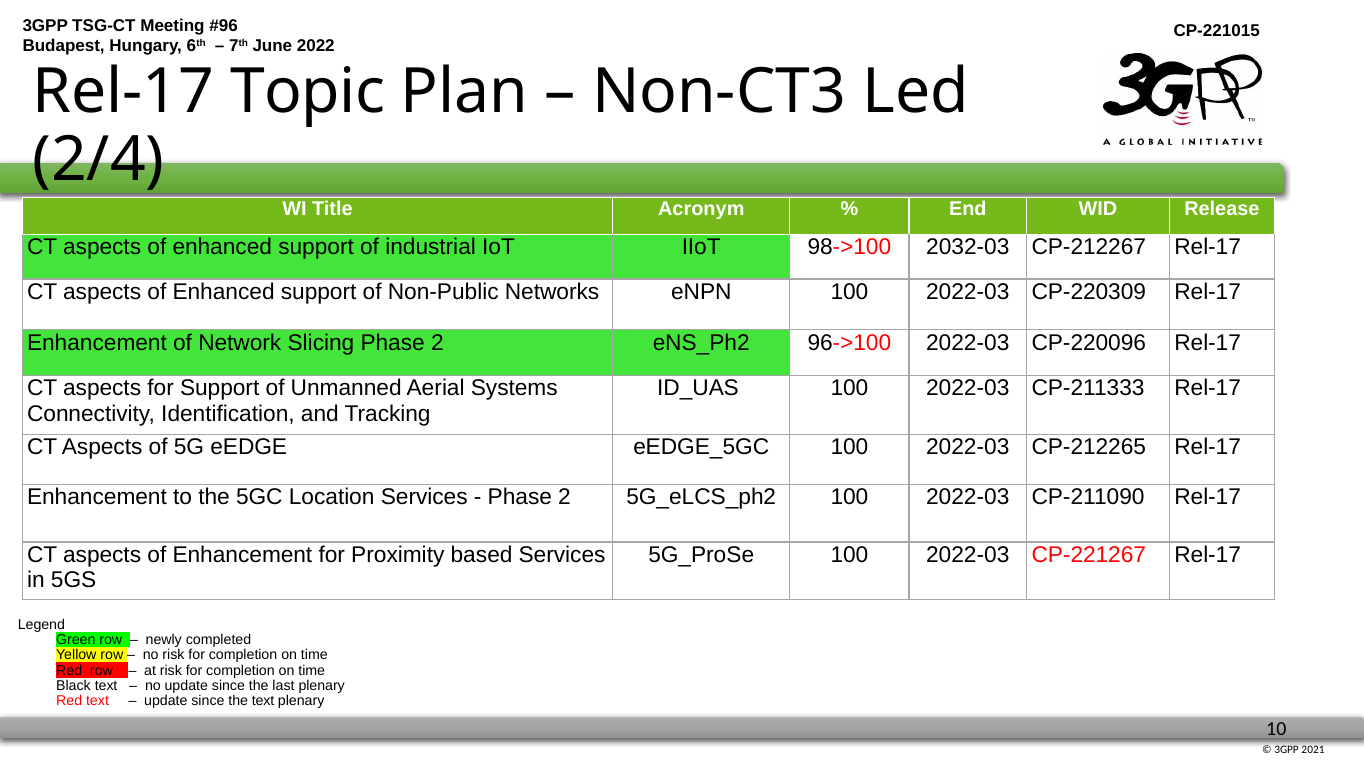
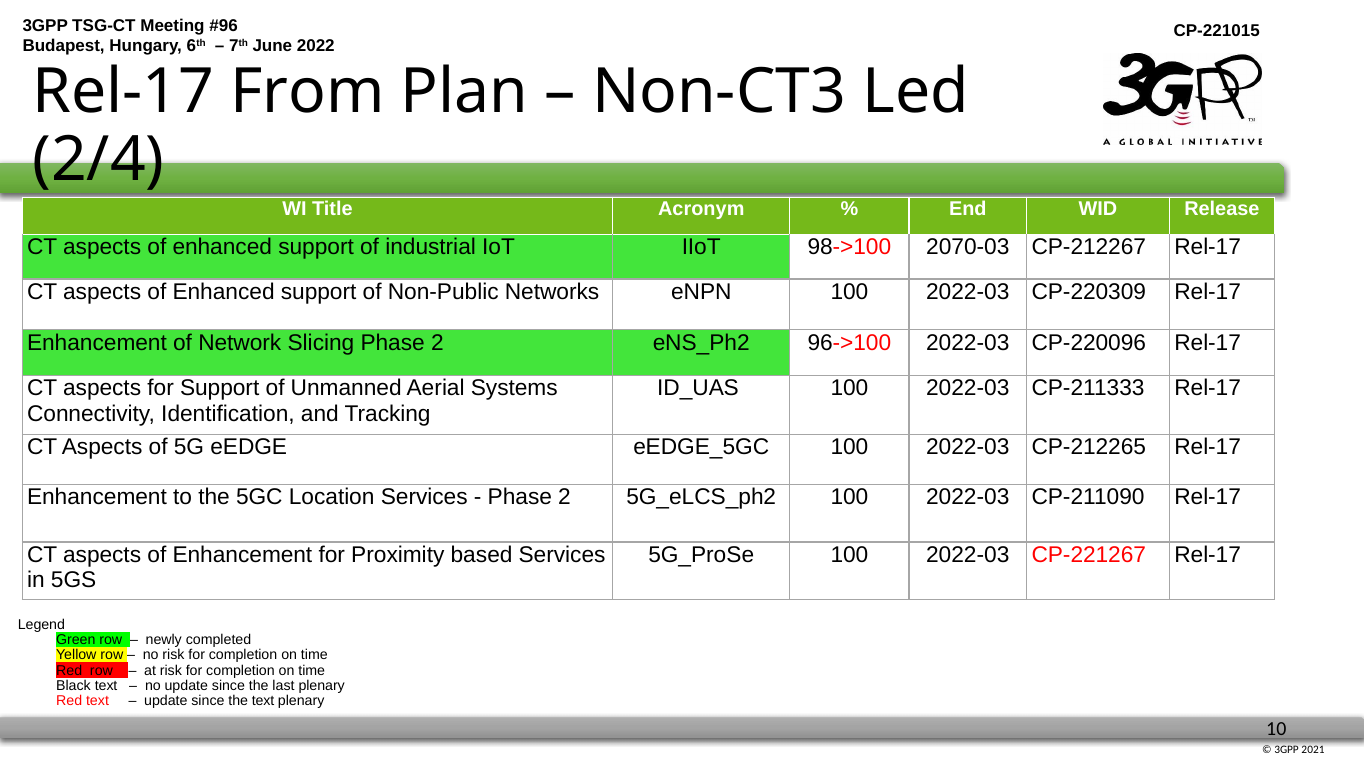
Topic: Topic -> From (307, 92)
2032-03: 2032-03 -> 2070-03 (968, 247)
